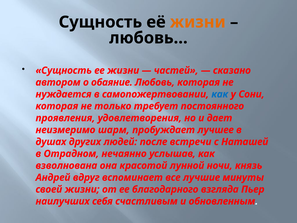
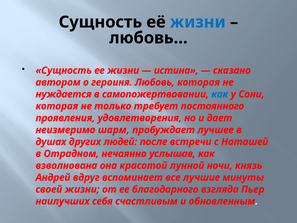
жизни colour: orange -> blue (198, 22)
частей: частей -> истина (176, 70)
обаяние: обаяние -> героиня (112, 82)
